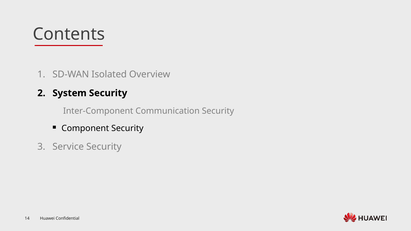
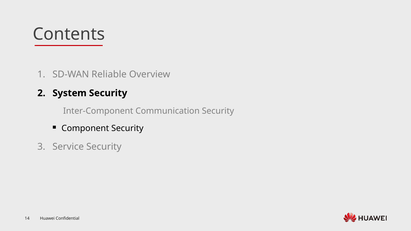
Isolated: Isolated -> Reliable (109, 75)
